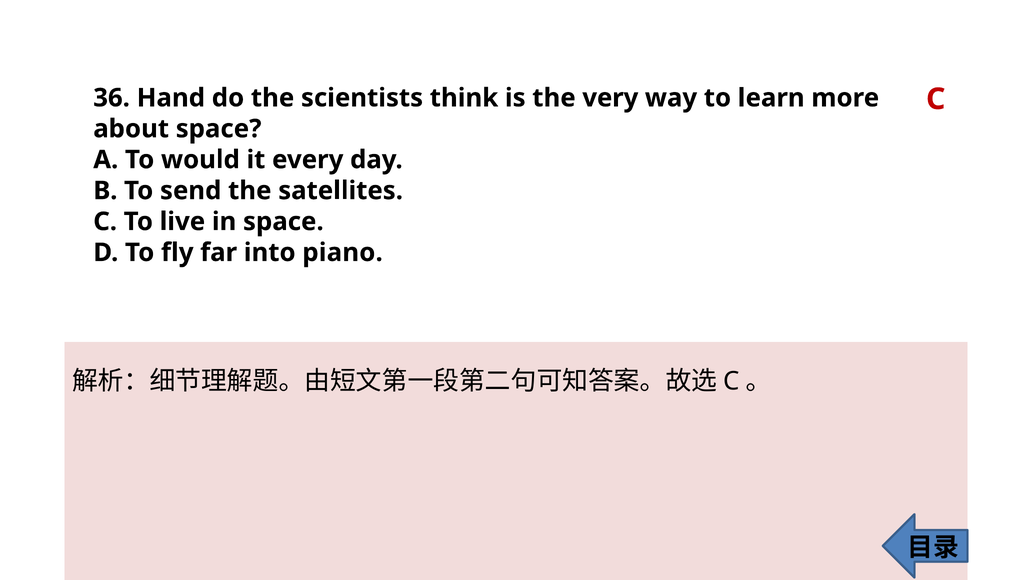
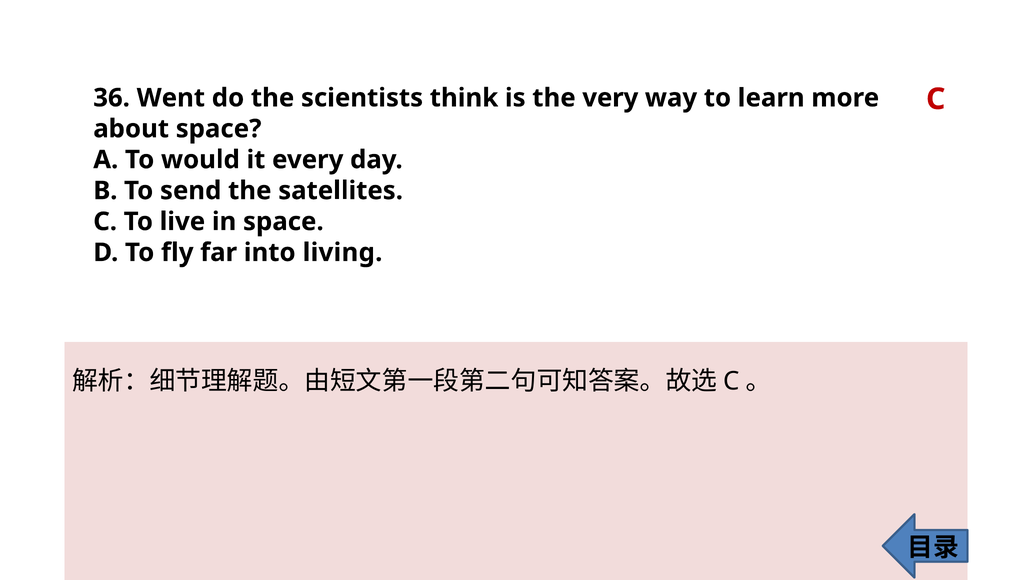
Hand: Hand -> Went (171, 98)
piano: piano -> living (343, 253)
